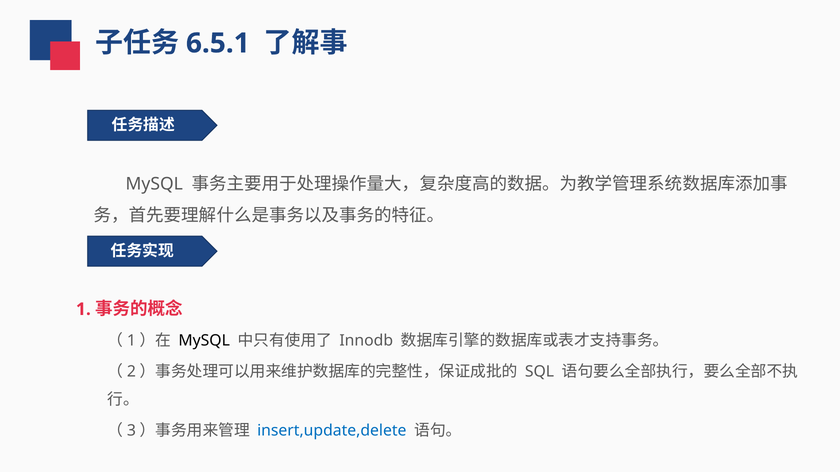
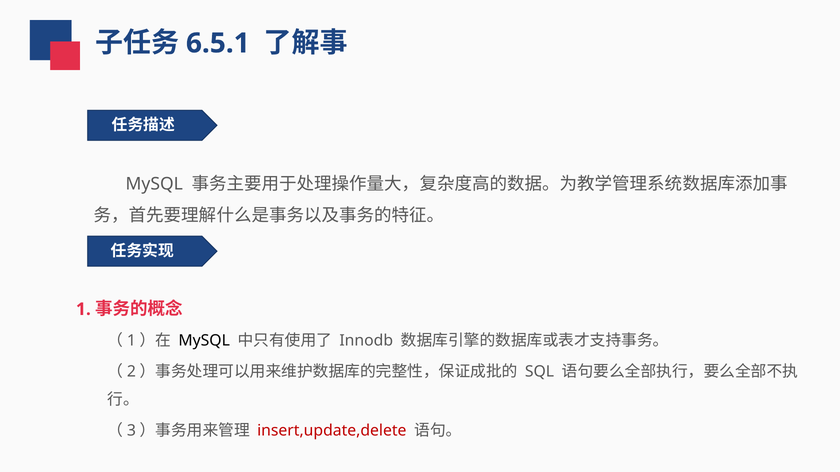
insert,update,delete colour: blue -> red (332, 431)
